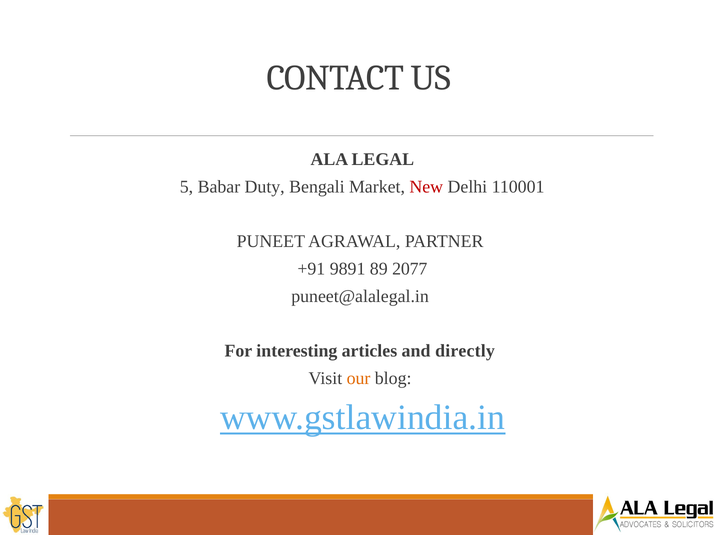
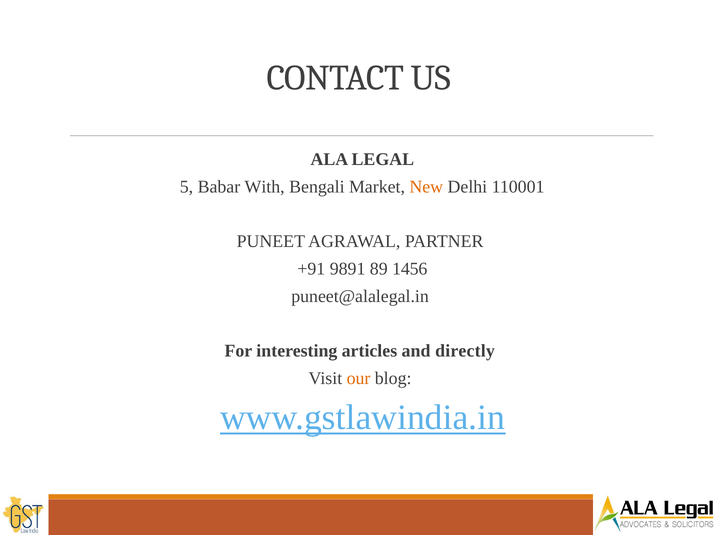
Duty: Duty -> With (265, 187)
New colour: red -> orange (426, 187)
2077: 2077 -> 1456 (410, 269)
